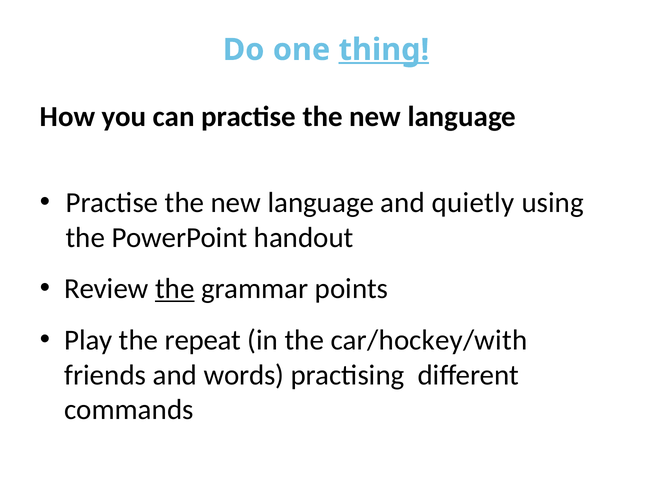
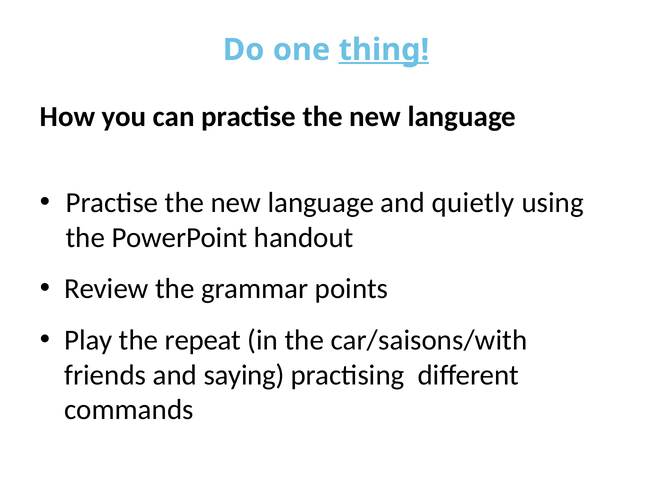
the underline: present -> none (175, 289)
car/hockey/with: car/hockey/with -> car/saisons/with (429, 340)
words: words -> saying (244, 375)
